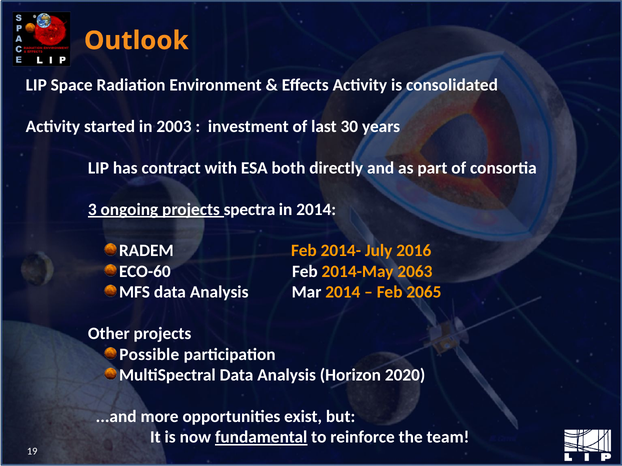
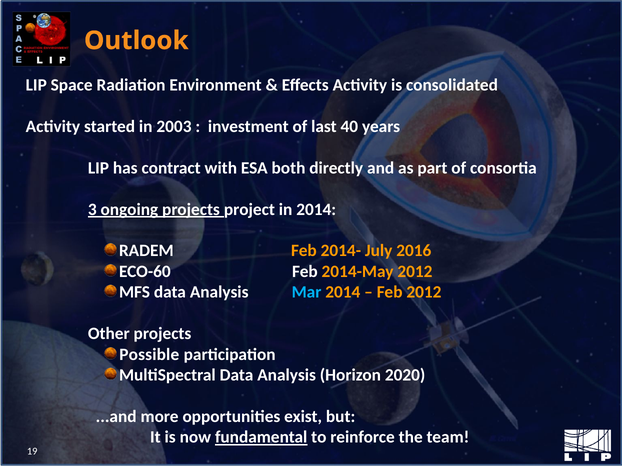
30: 30 -> 40 (349, 127)
spectra: spectra -> project (249, 210)
2014-May 2063: 2063 -> 2012 (415, 272)
Mar colour: white -> light blue (307, 293)
Feb 2065: 2065 -> 2012 (424, 293)
